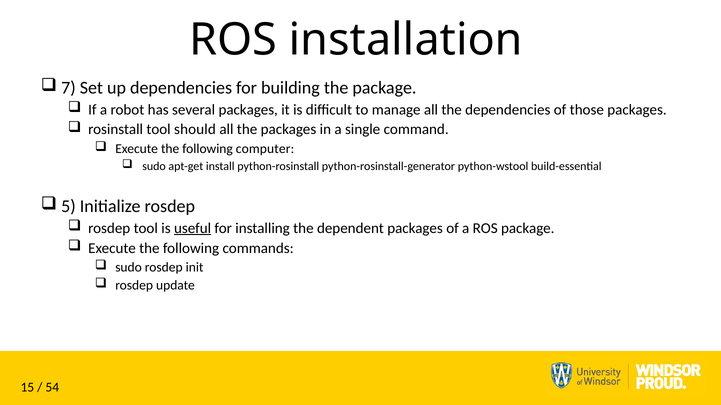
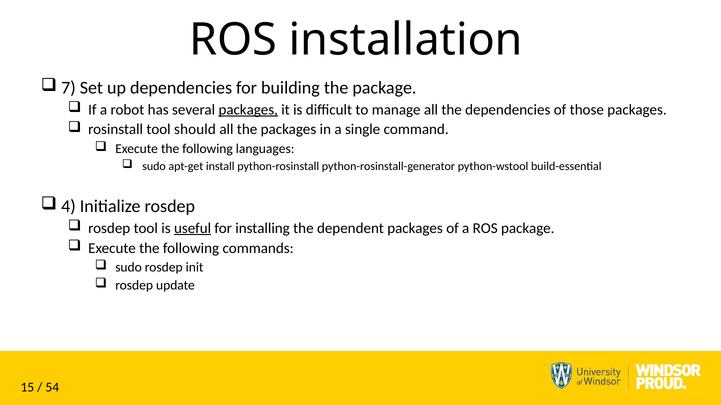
packages underline: none -> present (248, 110)
computer: computer -> languages (265, 149)
5: 5 -> 4 (68, 207)
